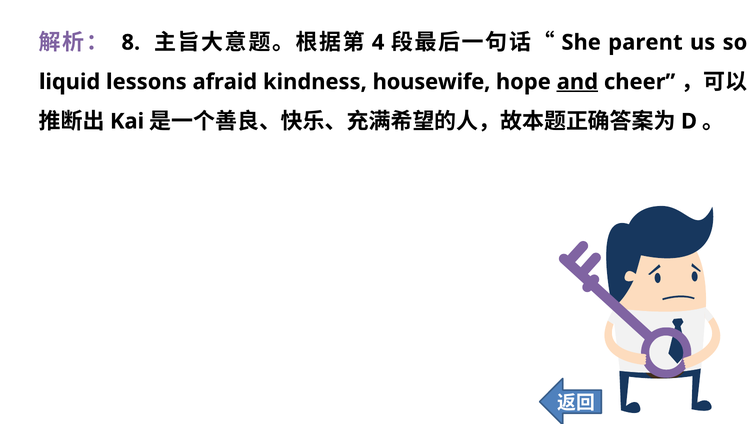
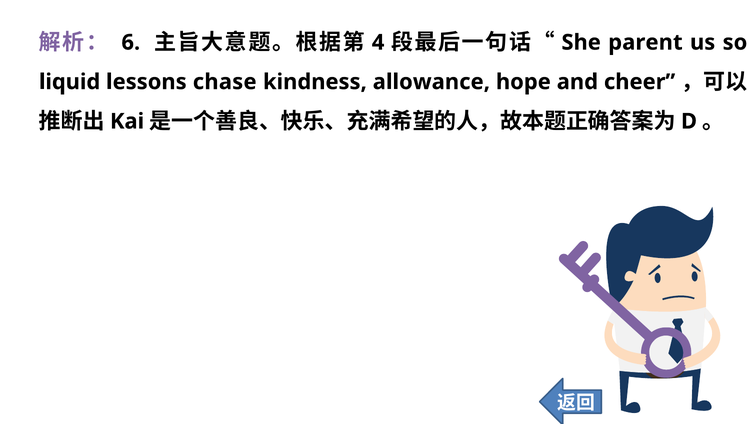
8: 8 -> 6 (131, 42)
afraid: afraid -> chase (225, 82)
housewife: housewife -> allowance (431, 82)
and underline: present -> none (577, 82)
